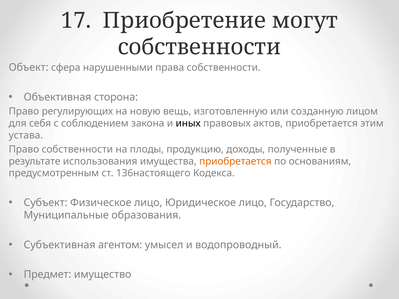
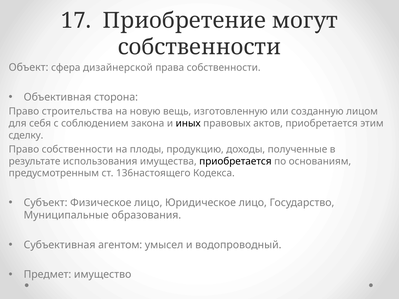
нарушенными: нарушенными -> дизайнерской (118, 68)
регулирующих: регулирующих -> строительства (77, 111)
устава: устава -> сделку (26, 135)
приобретается colour: orange -> black (235, 161)
